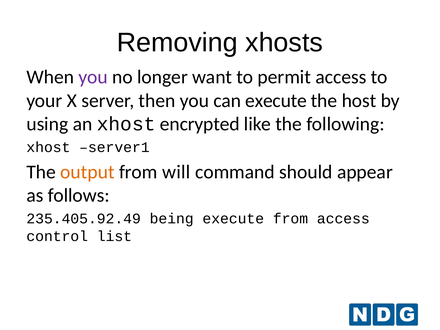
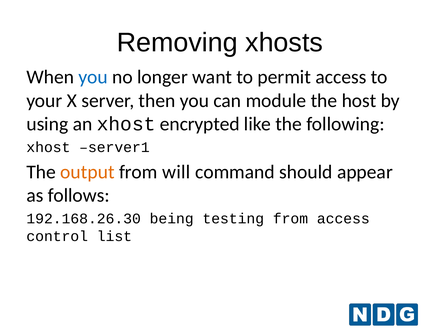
you colour: purple -> blue (93, 77)
can execute: execute -> module (276, 101)
235.405.92.49: 235.405.92.49 -> 192.168.26.30 (84, 219)
being execute: execute -> testing (233, 219)
